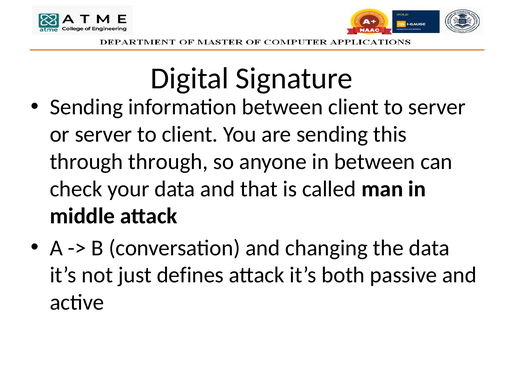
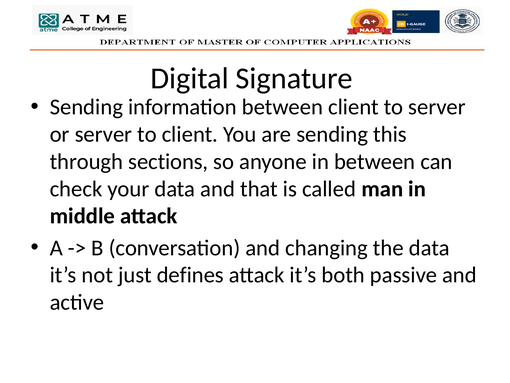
through through: through -> sections (168, 161)
